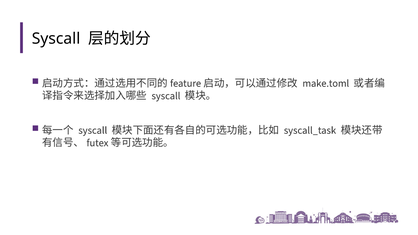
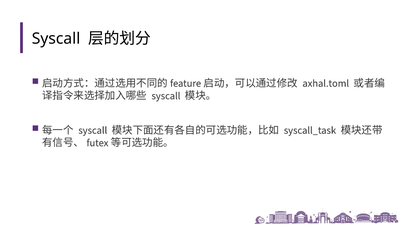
make.toml: make.toml -> axhal.toml (326, 83)
